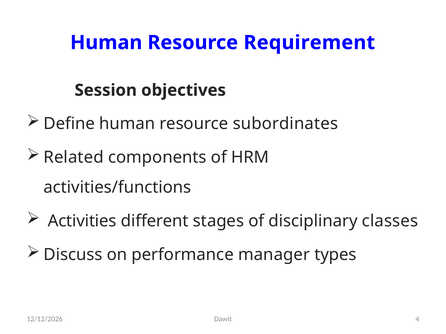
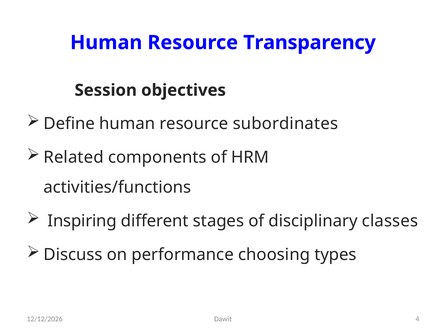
Requirement: Requirement -> Transparency (310, 43)
Activities: Activities -> Inspiring (82, 221)
manager: manager -> choosing (274, 255)
